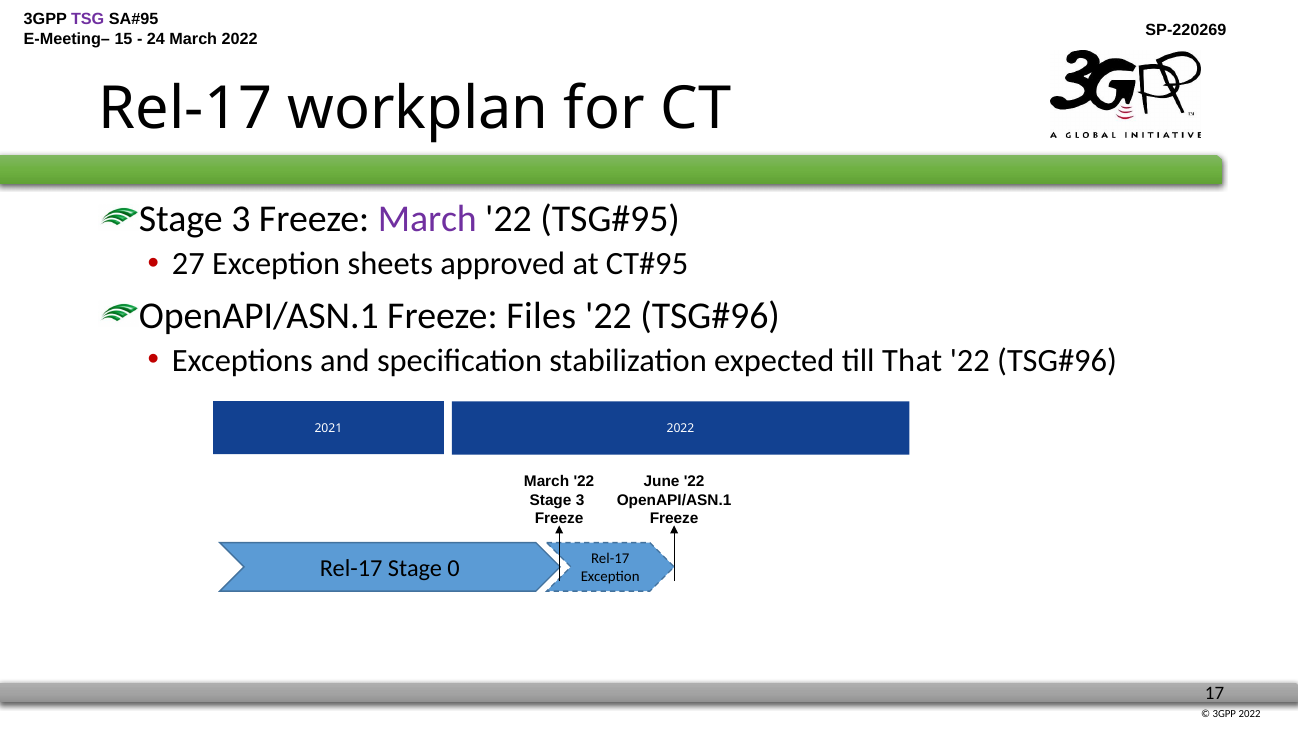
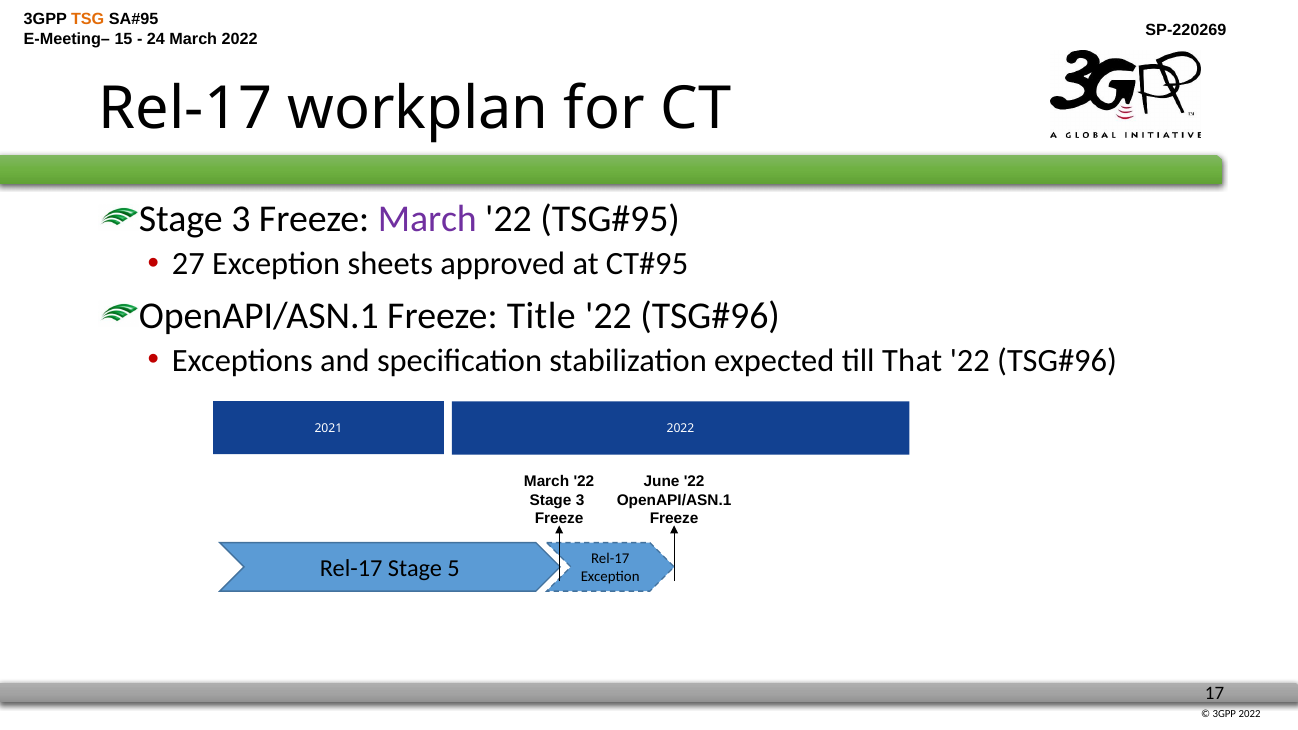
TSG colour: purple -> orange (88, 19)
Files: Files -> Title (541, 316)
0: 0 -> 5 (454, 569)
